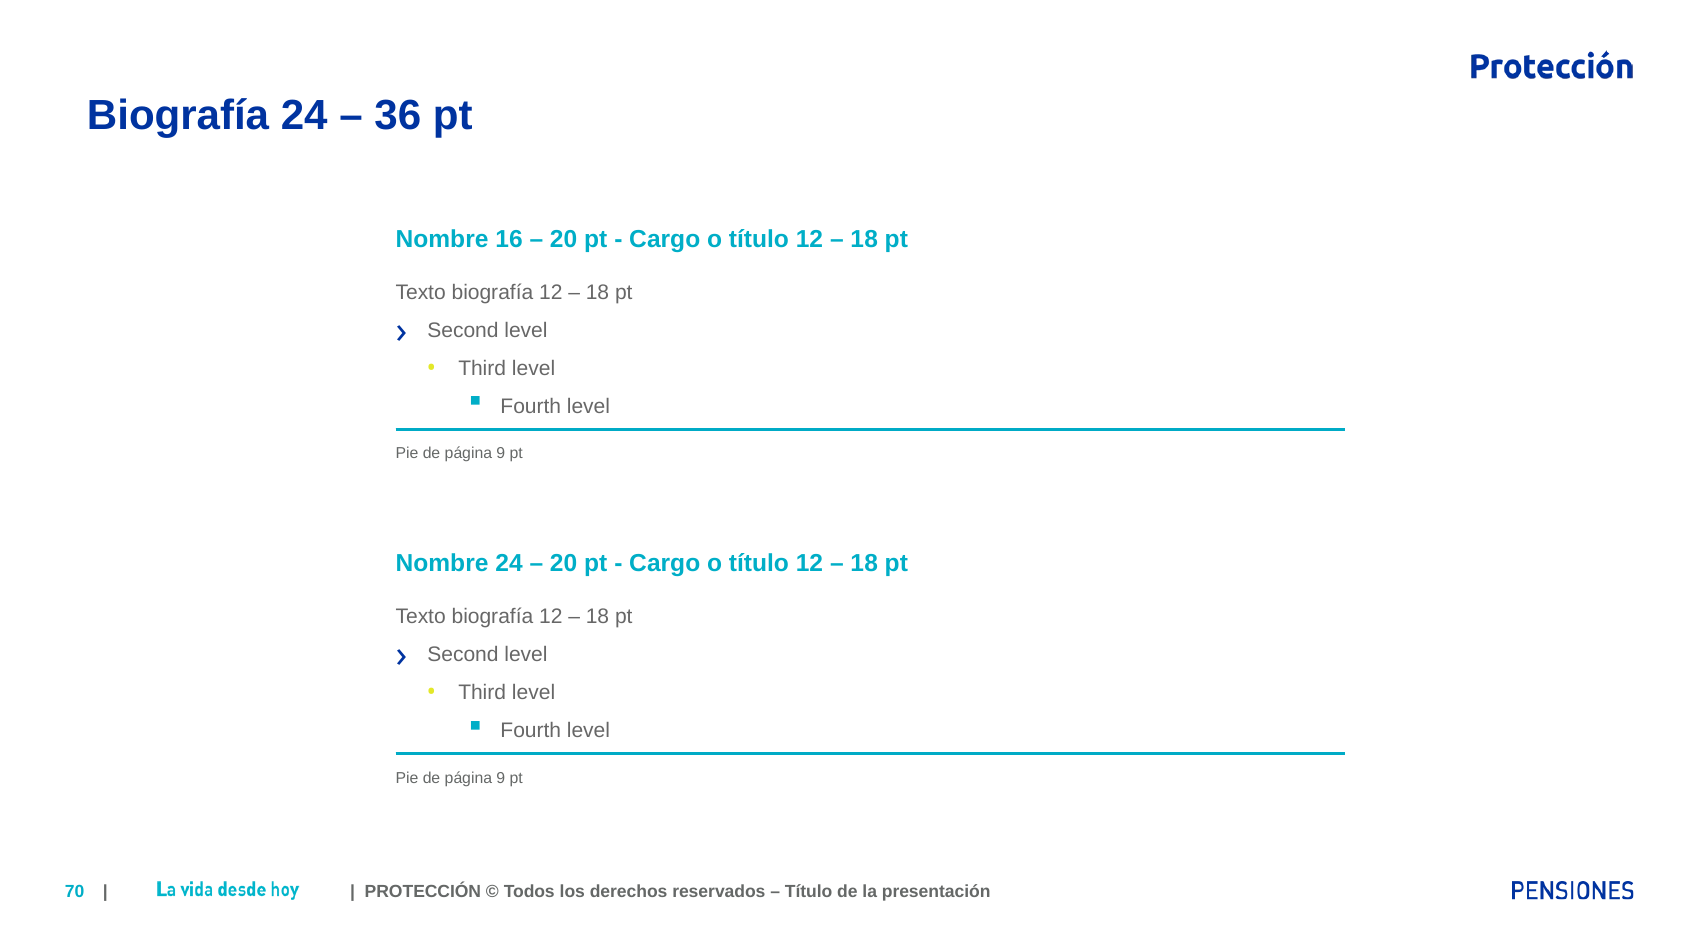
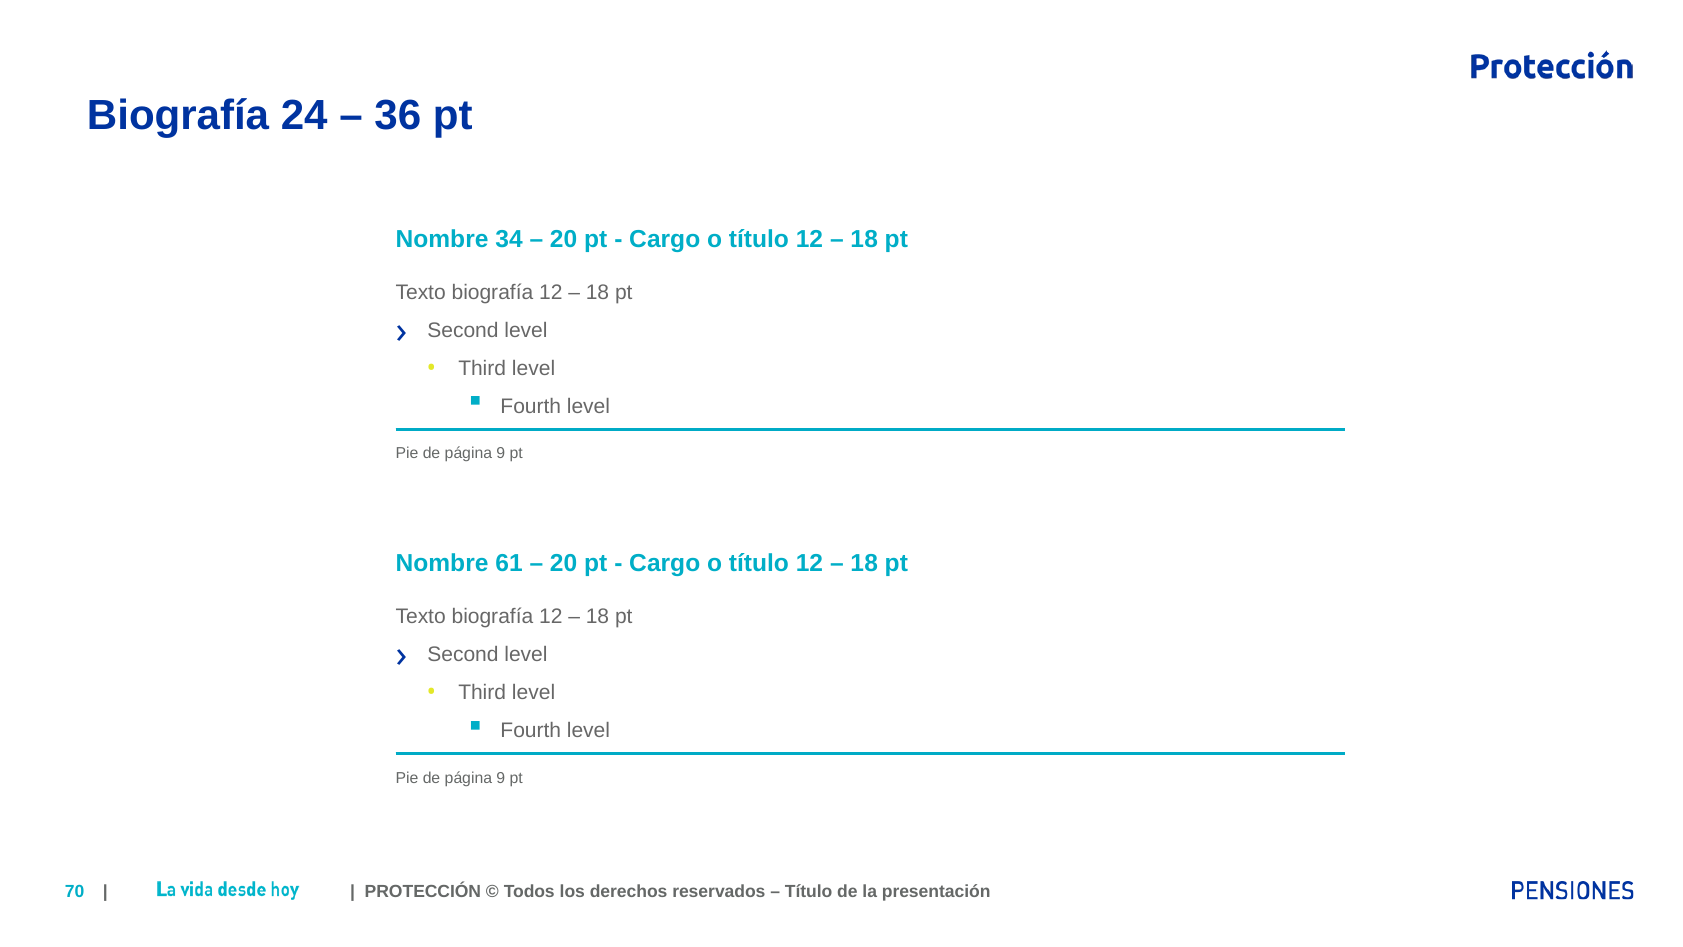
16: 16 -> 34 (509, 239)
Nombre 24: 24 -> 61 (509, 564)
